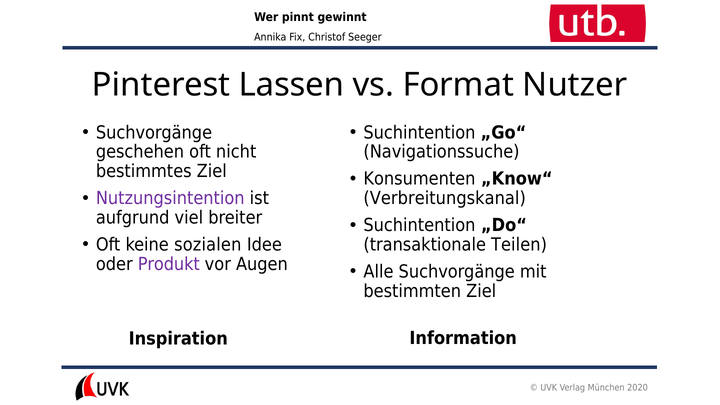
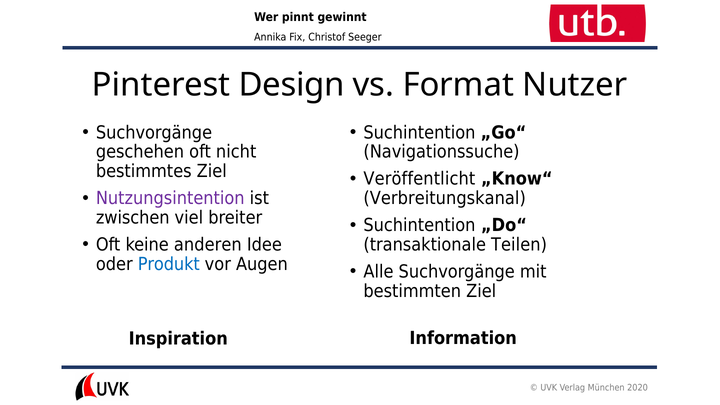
Lassen: Lassen -> Design (292, 85)
Konsumenten: Konsumenten -> Veröffentlicht (419, 179)
aufgrund: aufgrund -> zwischen (133, 218)
sozialen: sozialen -> anderen (208, 245)
Produkt colour: purple -> blue (169, 264)
